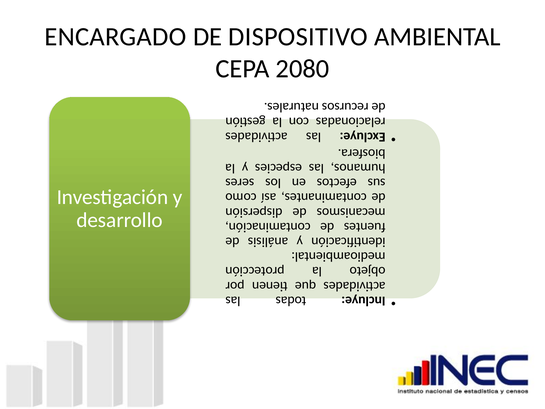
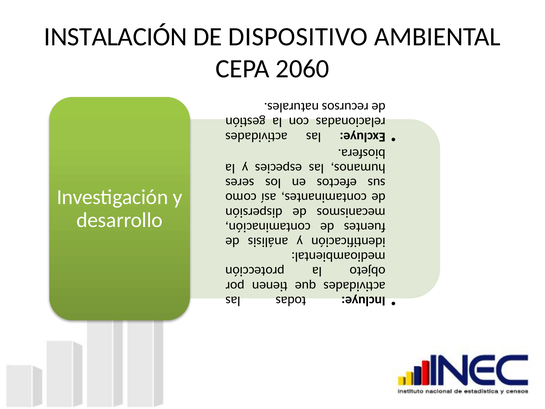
ENCARGADO: ENCARGADO -> INSTALACIÓN (116, 37)
2080: 2080 -> 2060 (302, 69)
